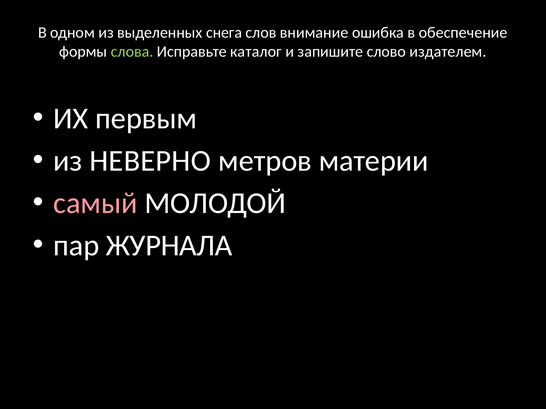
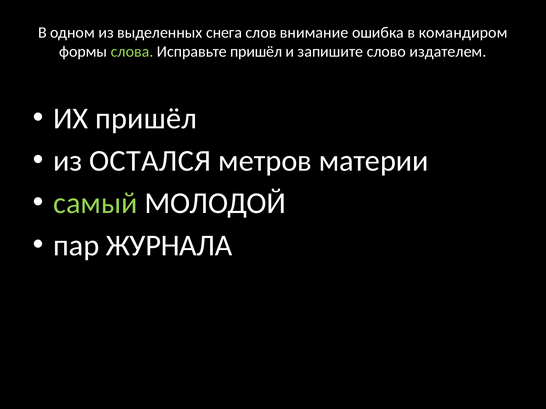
обеспечение: обеспечение -> командиром (463, 33)
Исправьте каталог: каталог -> пришёл (256, 52)
ИХ первым: первым -> пришёл (146, 119)
НЕВЕРНО: НЕВЕРНО -> ОСТАЛСЯ (150, 161)
самый colour: pink -> light green (95, 203)
